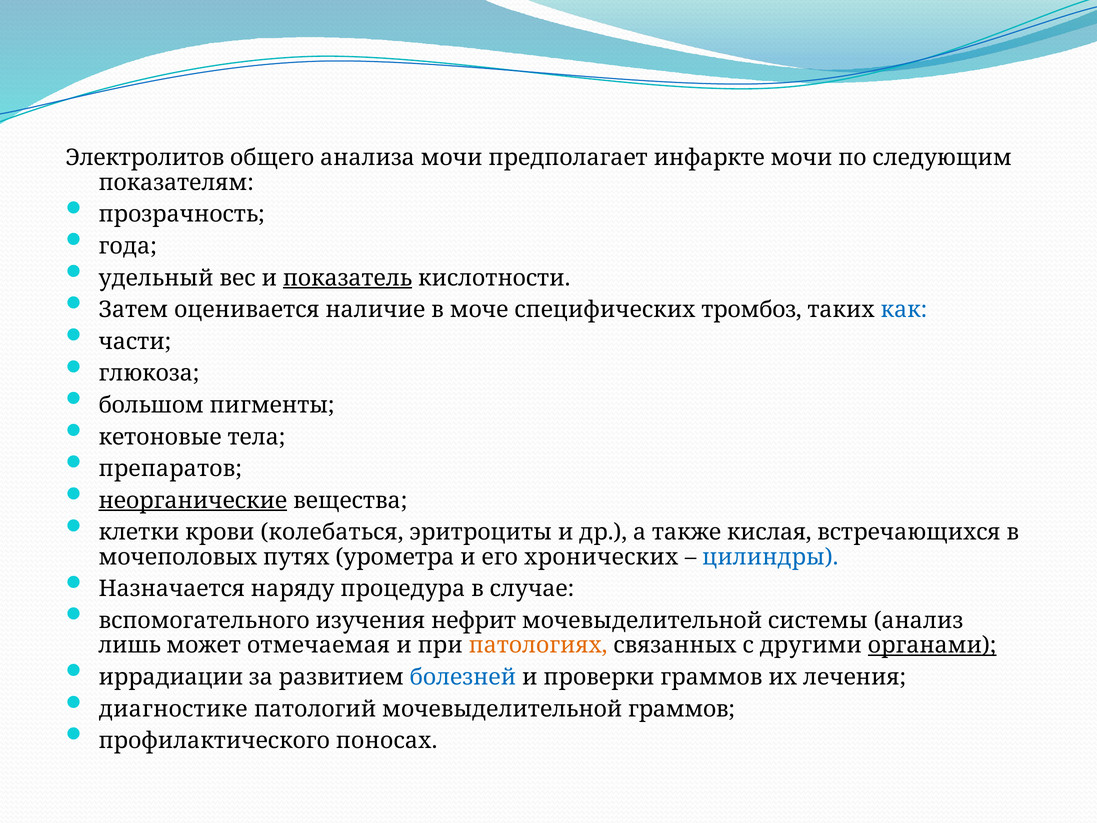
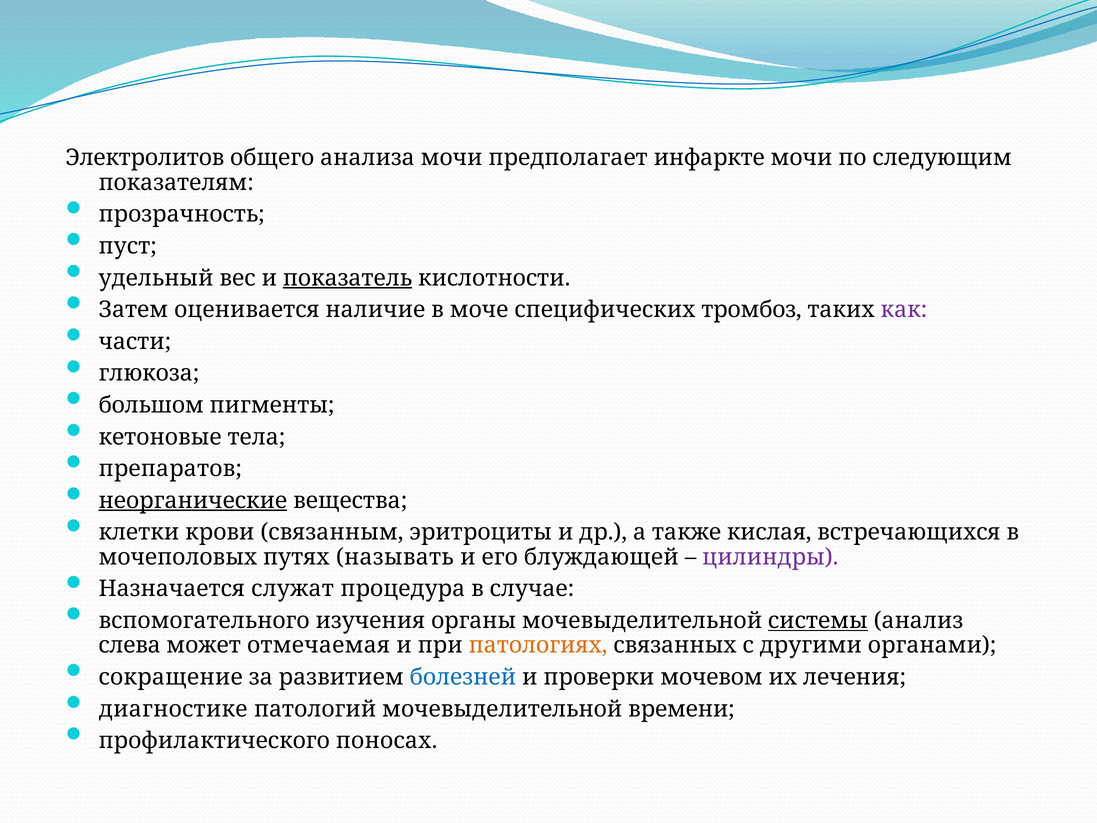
года: года -> пуст (128, 246)
как colour: blue -> purple (904, 310)
колебаться: колебаться -> связанным (332, 532)
урометра: урометра -> называть (395, 557)
хронических: хронических -> блуждающей (601, 557)
цилиндры colour: blue -> purple (770, 557)
наряду: наряду -> служат (293, 589)
нефрит: нефрит -> органы (474, 620)
системы underline: none -> present (818, 620)
лишь: лишь -> слева (130, 645)
органами underline: present -> none (932, 645)
иррадиации: иррадиации -> сокращение (171, 677)
проверки граммов: граммов -> мочевом (712, 677)
мочевыделительной граммов: граммов -> времени (681, 709)
